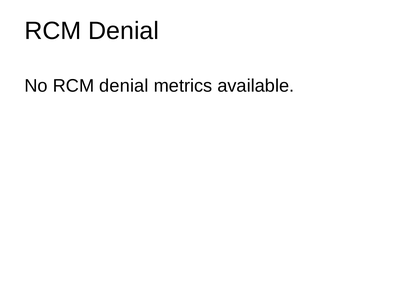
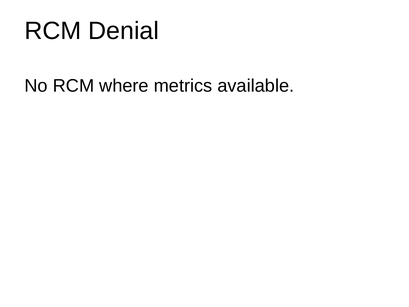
No RCM denial: denial -> where (124, 86)
